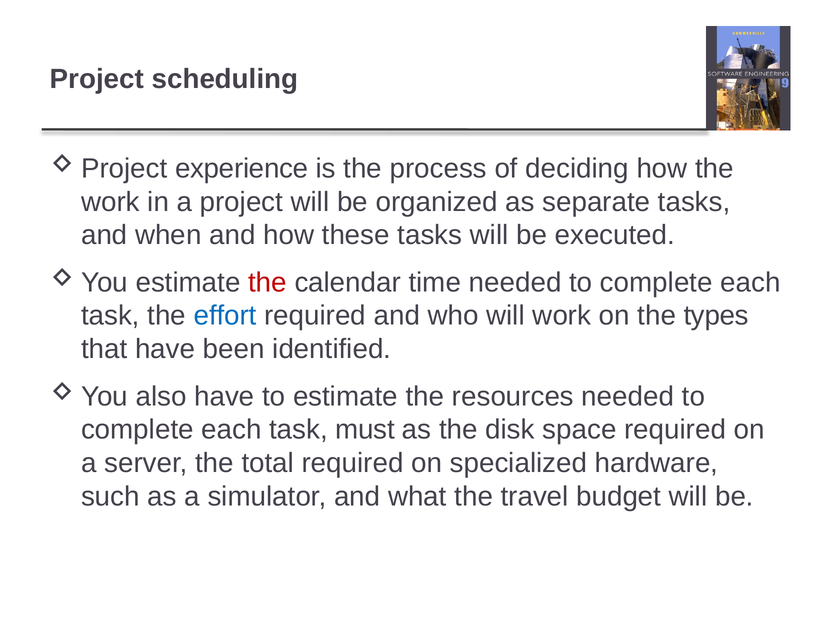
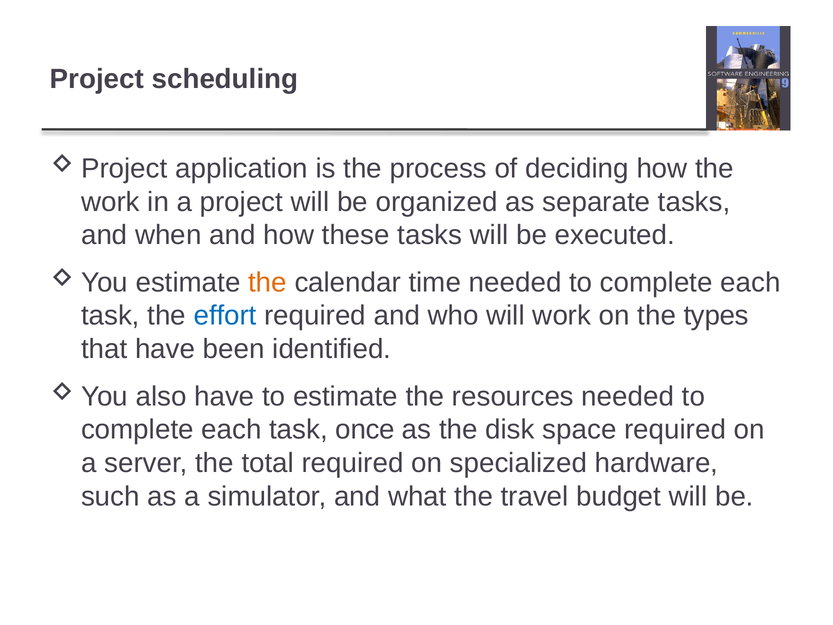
experience: experience -> application (242, 168)
the colour: red -> orange (267, 282)
must: must -> once (365, 430)
